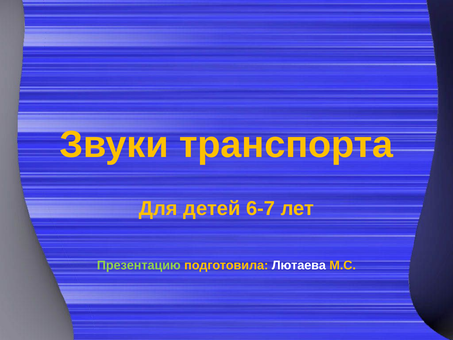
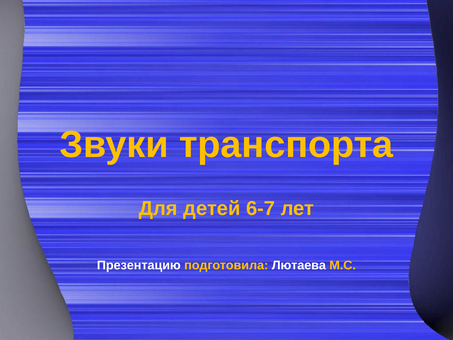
Презентацию colour: light green -> white (139, 265)
